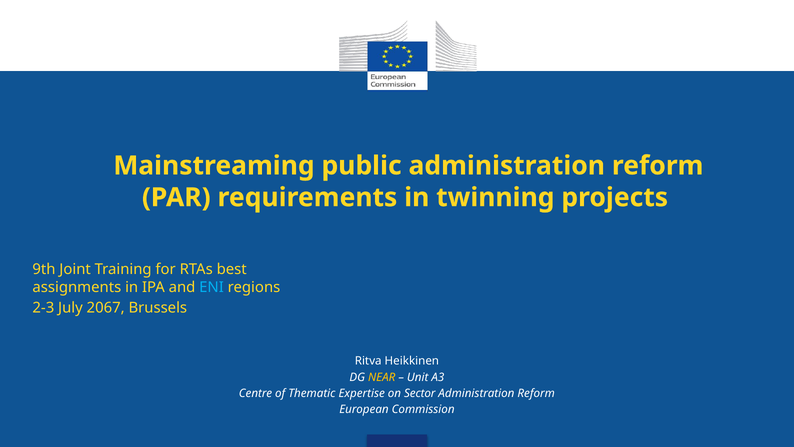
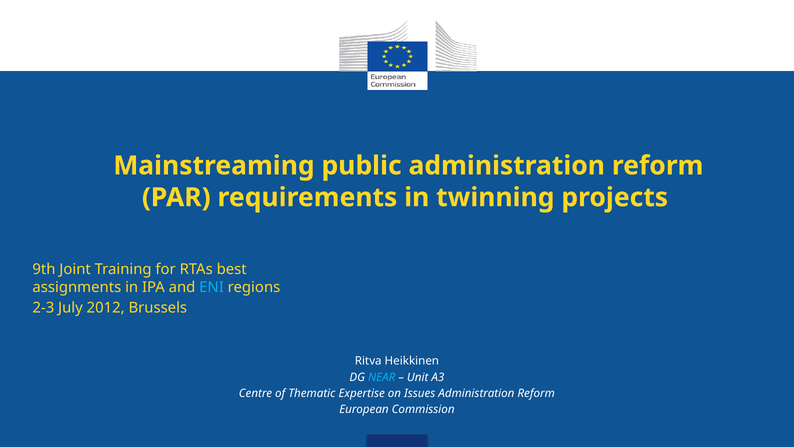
2067: 2067 -> 2012 (106, 308)
NEAR colour: yellow -> light blue (382, 377)
Sector: Sector -> Issues (420, 393)
